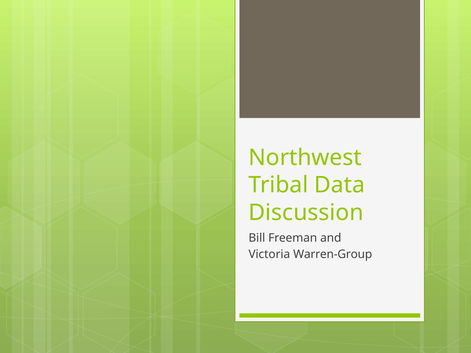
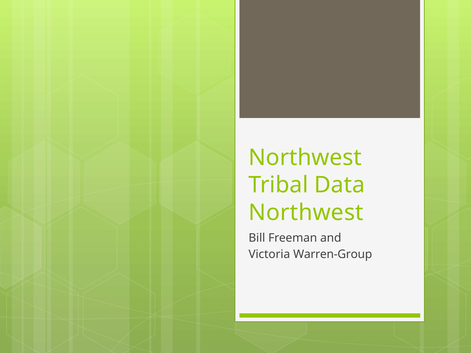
Discussion: Discussion -> Northwest (306, 213)
